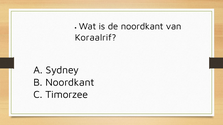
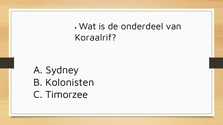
de noordkant: noordkant -> onderdeel (142, 27)
B Noordkant: Noordkant -> Kolonisten (70, 83)
